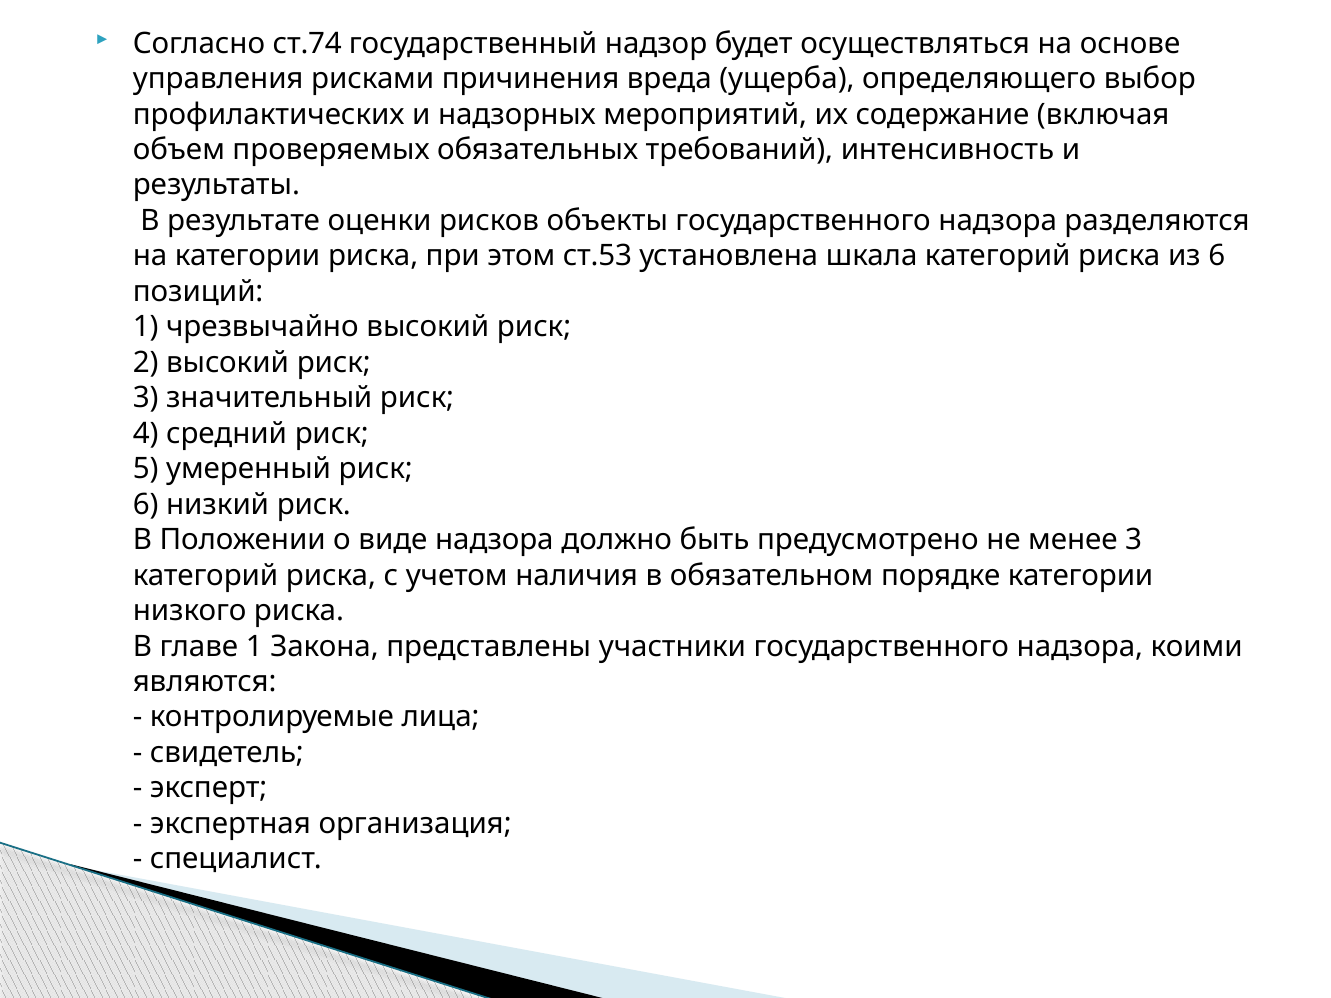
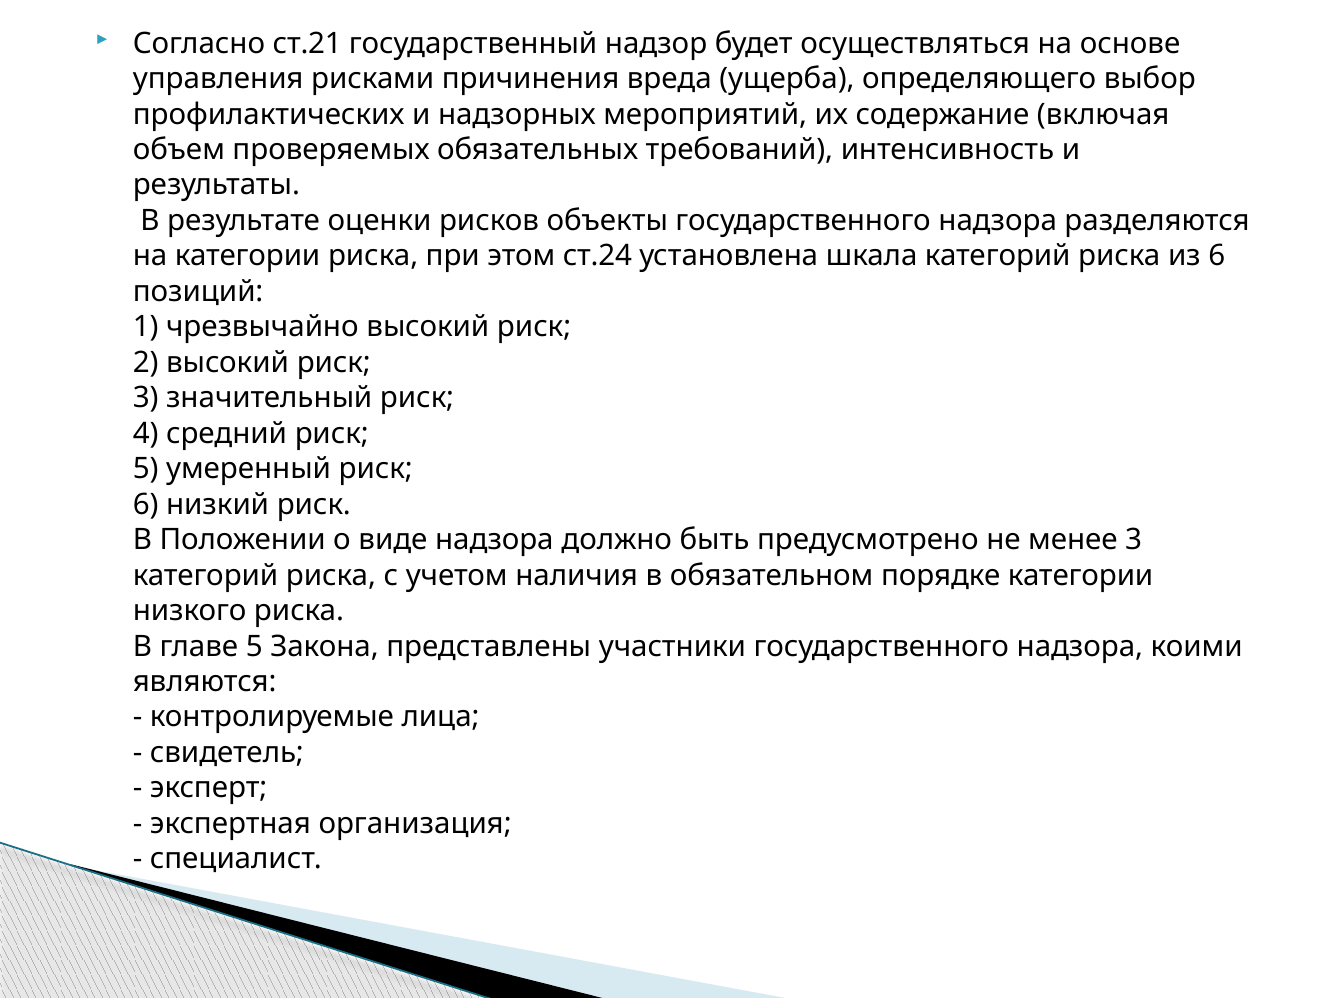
ст.74: ст.74 -> ст.21 (307, 43)
ст.53: ст.53 -> ст.24 (597, 256)
главе 1: 1 -> 5 (254, 646)
